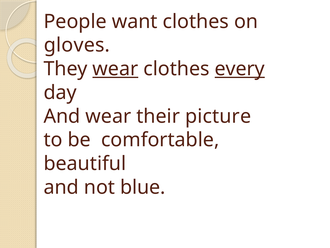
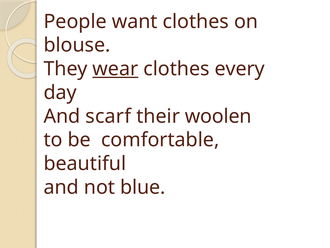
gloves: gloves -> blouse (77, 45)
every underline: present -> none (240, 69)
And wear: wear -> scarf (108, 116)
picture: picture -> woolen (218, 116)
